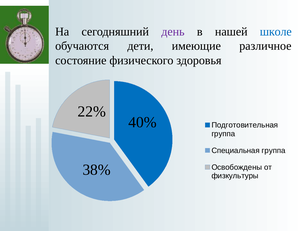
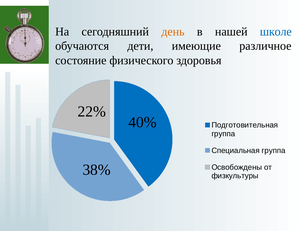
день colour: purple -> orange (173, 32)
